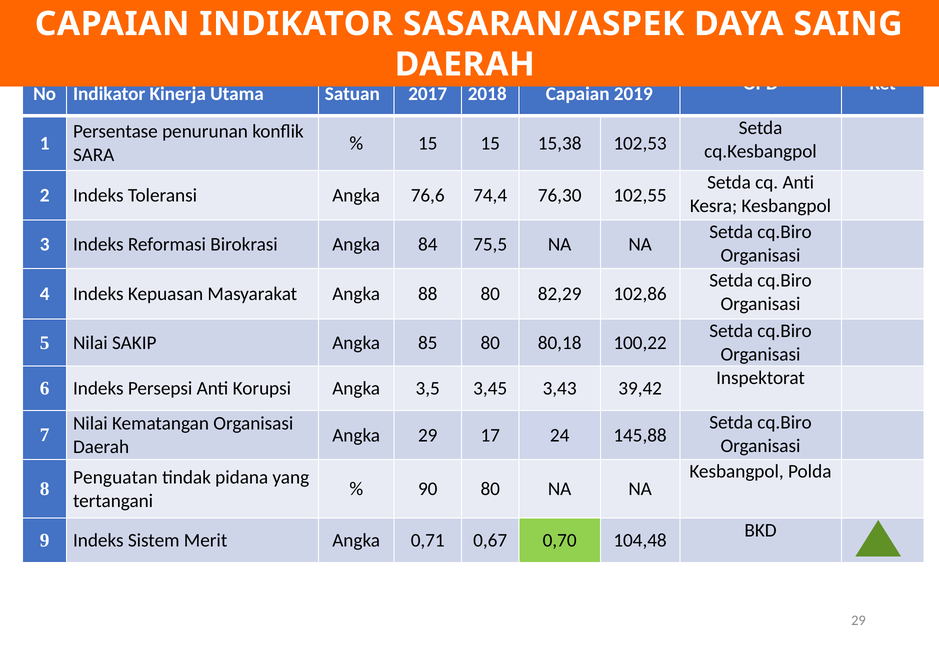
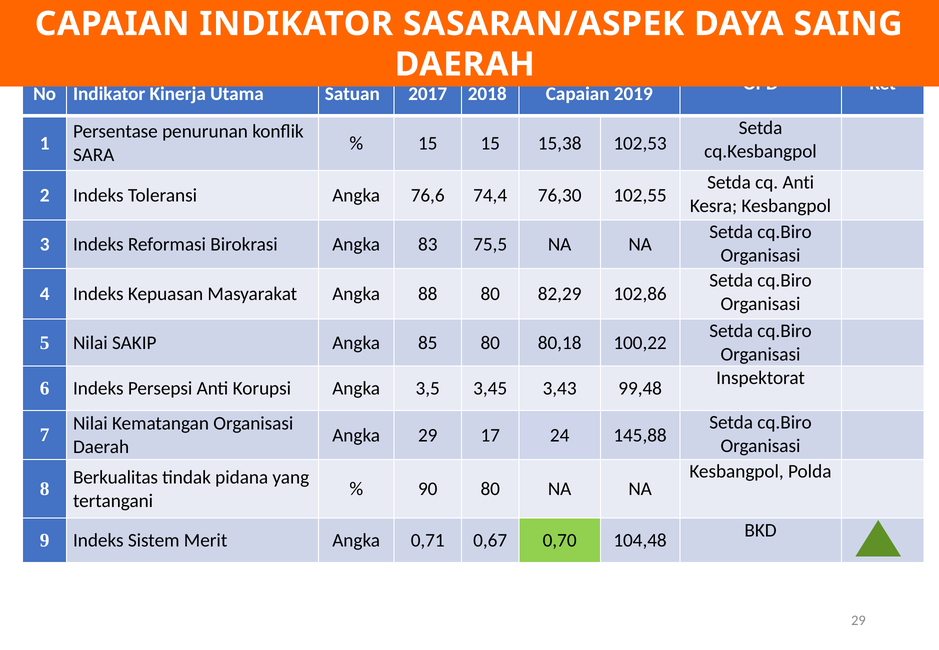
84: 84 -> 83 (428, 244)
39,42: 39,42 -> 99,48 (640, 388)
Penguatan: Penguatan -> Berkualitas (115, 477)
